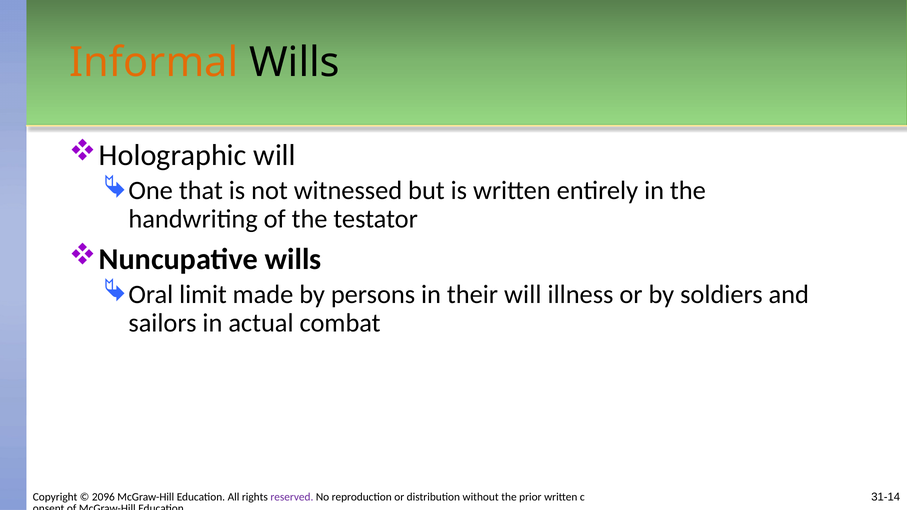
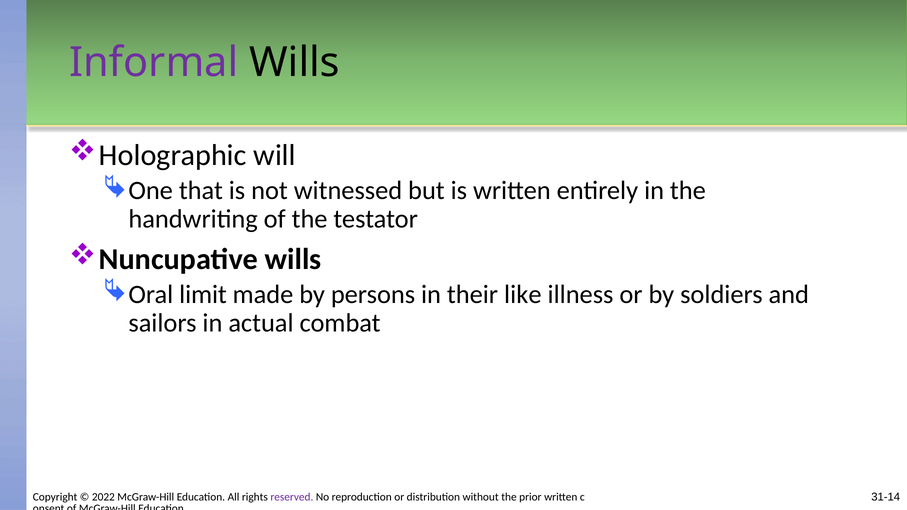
Informal colour: orange -> purple (154, 63)
their will: will -> like (523, 295)
2096: 2096 -> 2022 (103, 497)
